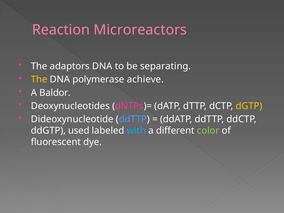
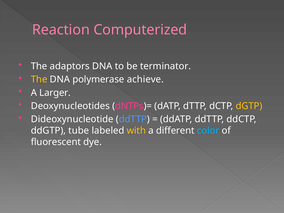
Microreactors: Microreactors -> Computerized (140, 30)
separating: separating -> terminator (166, 66)
Baldor: Baldor -> Larger (55, 93)
used: used -> tube (79, 131)
with colour: light blue -> yellow (136, 131)
color colour: light green -> light blue (208, 131)
